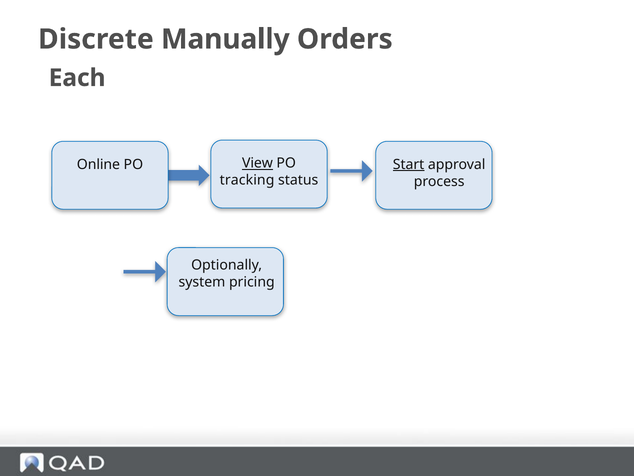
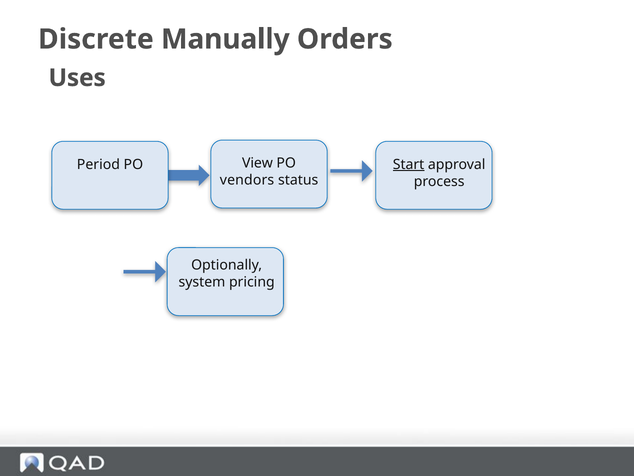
Each: Each -> Uses (77, 78)
View underline: present -> none (258, 163)
Online: Online -> Period (98, 164)
tracking: tracking -> vendors (247, 180)
